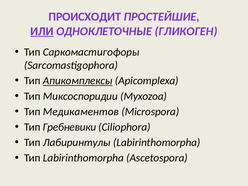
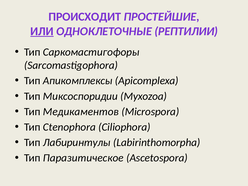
ГЛИКОГЕН: ГЛИКОГЕН -> РЕПТИЛИИ (186, 31)
Апикомплексы underline: present -> none (78, 81)
Гребневики: Гребневики -> Ctenophora (69, 127)
Тип Labirinthomorpha: Labirinthomorpha -> Паразитическое (83, 158)
